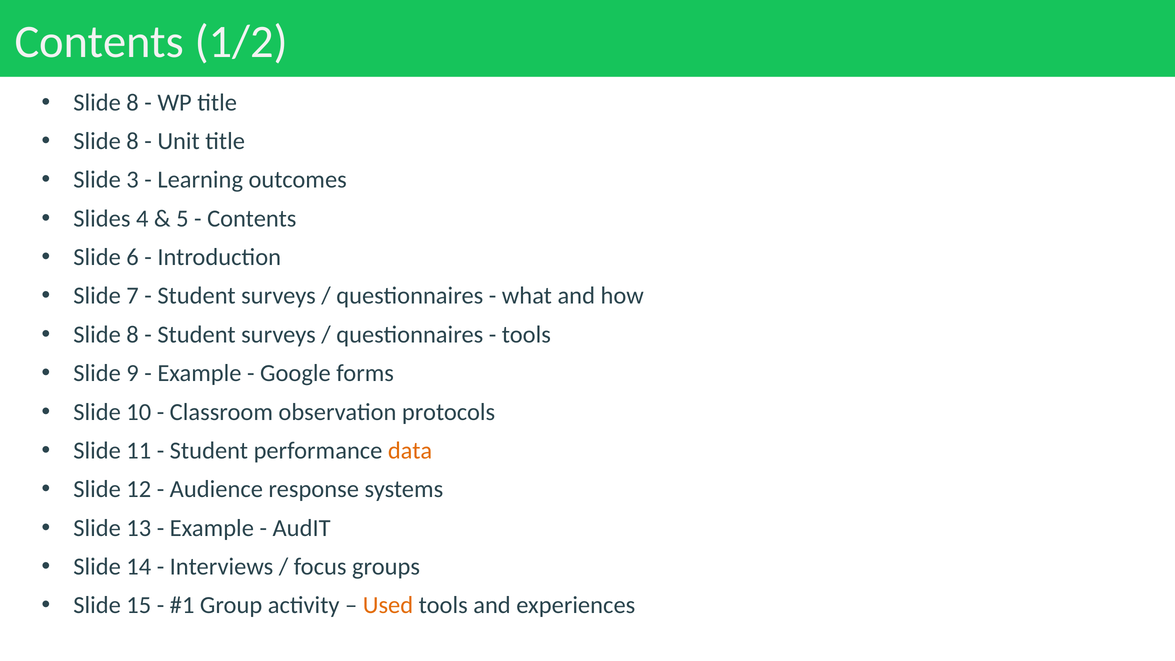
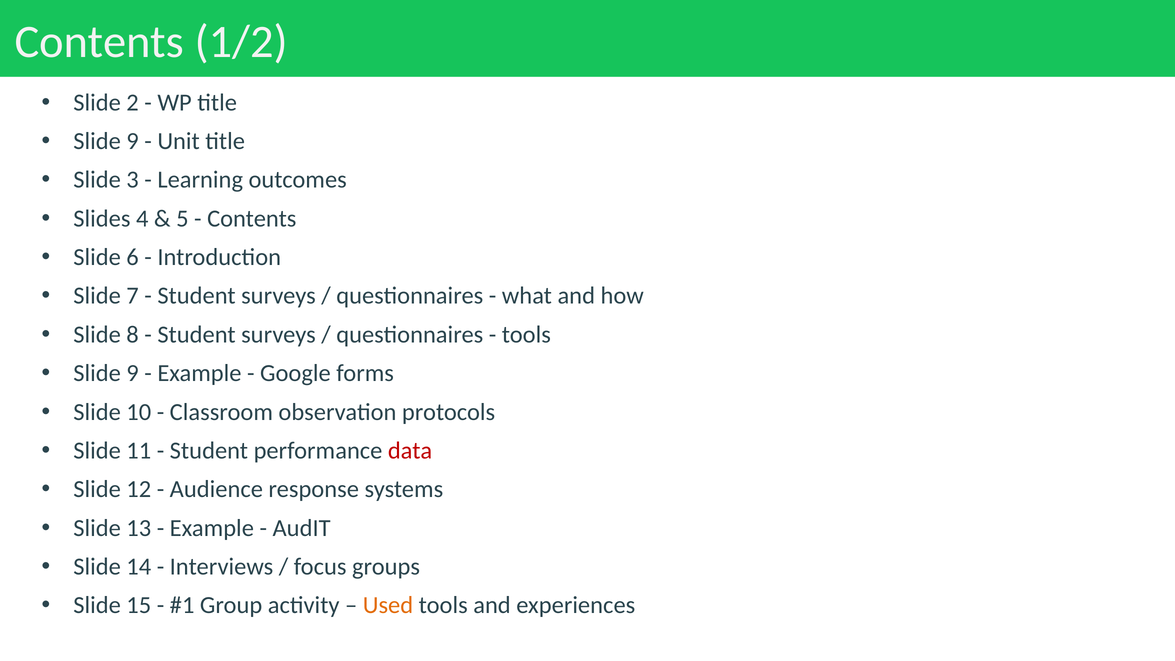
8: 8 -> 2 (132, 102)
8: 8 -> 9 (132, 141)
data colour: orange -> red (410, 451)
